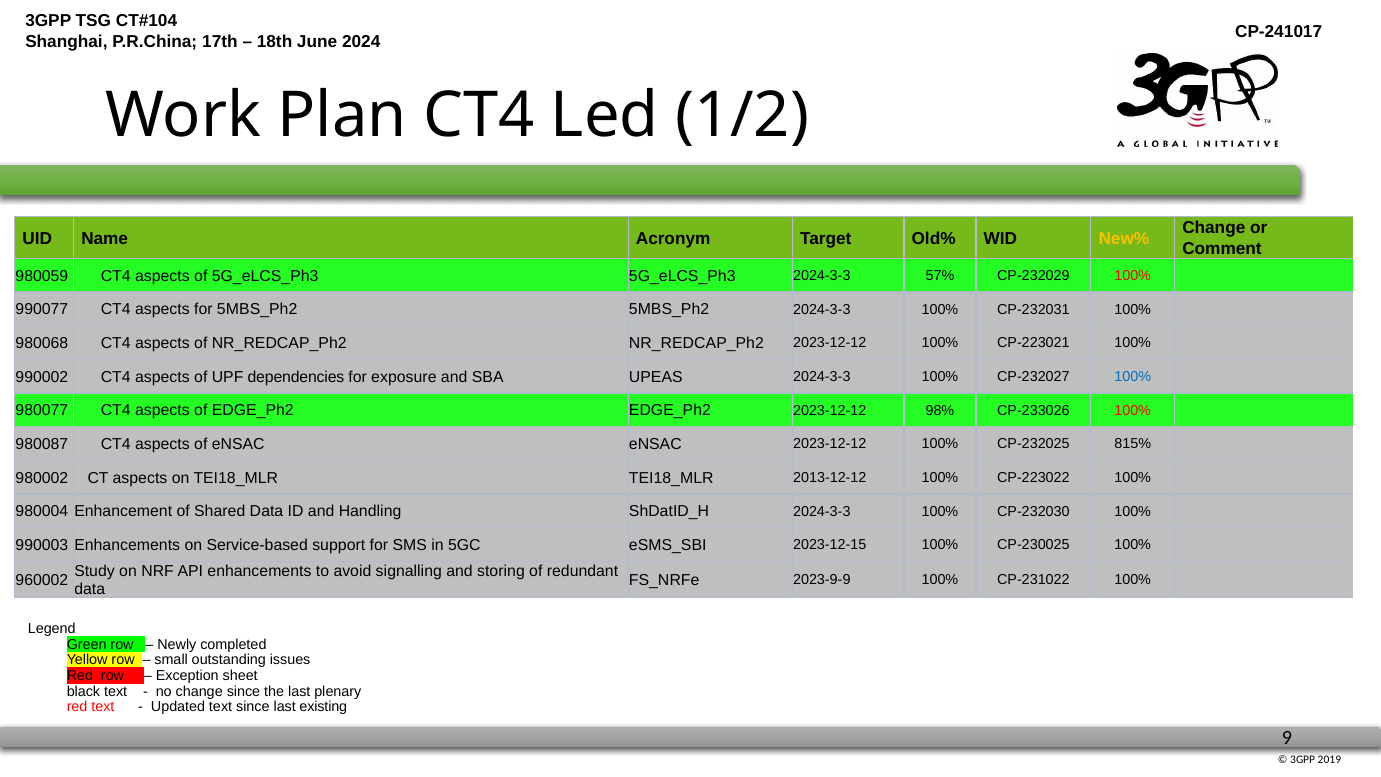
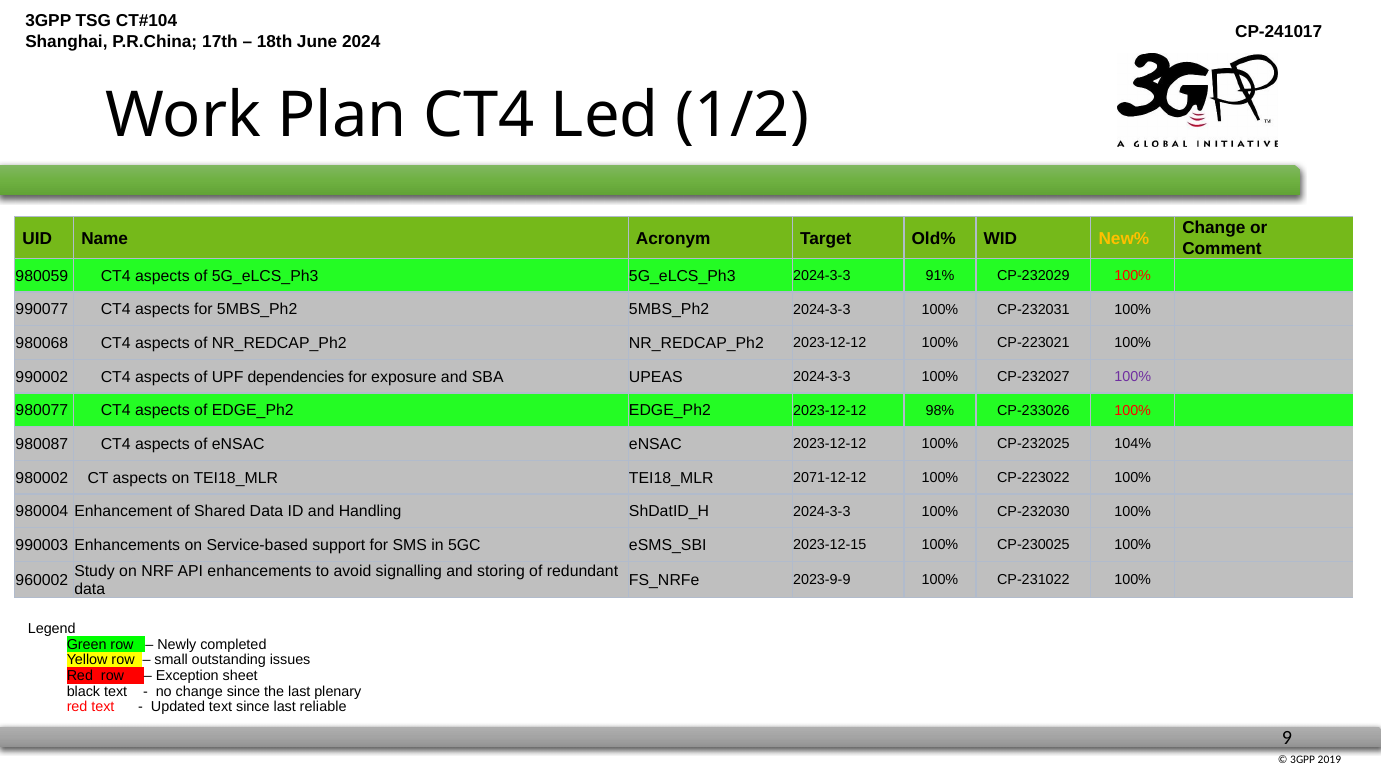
57%: 57% -> 91% (940, 276)
100% colour: blue -> purple (1133, 377)
815%: 815% -> 104% (1133, 444)
2013-12-12: 2013-12-12 -> 2071-12-12 (830, 478)
existing: existing -> reliable (323, 707)
